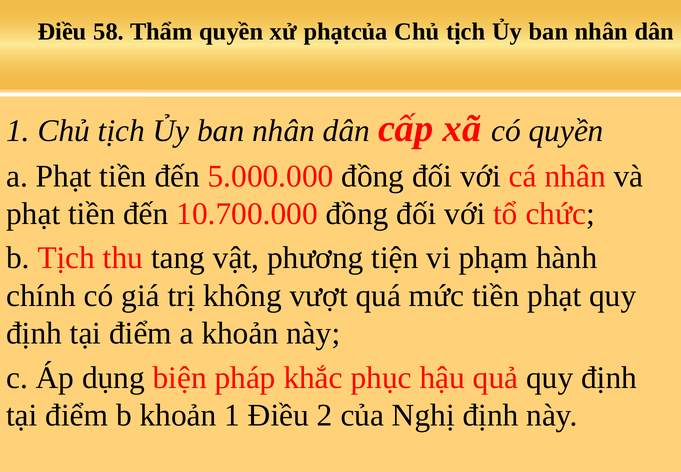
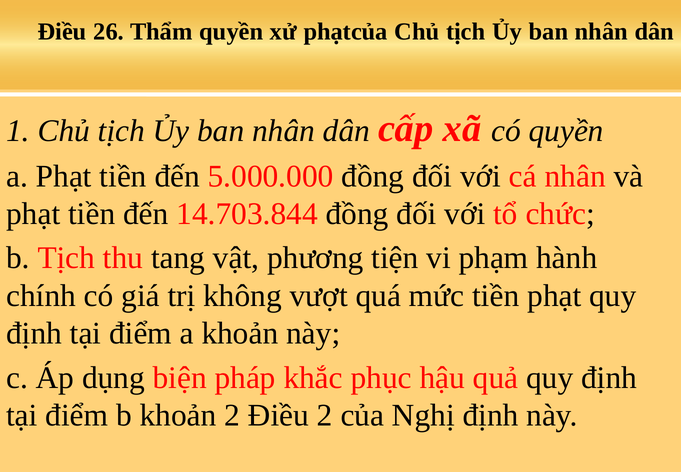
58: 58 -> 26 (109, 32)
10.700.000: 10.700.000 -> 14.703.844 (247, 214)
khoản 1: 1 -> 2 (232, 415)
